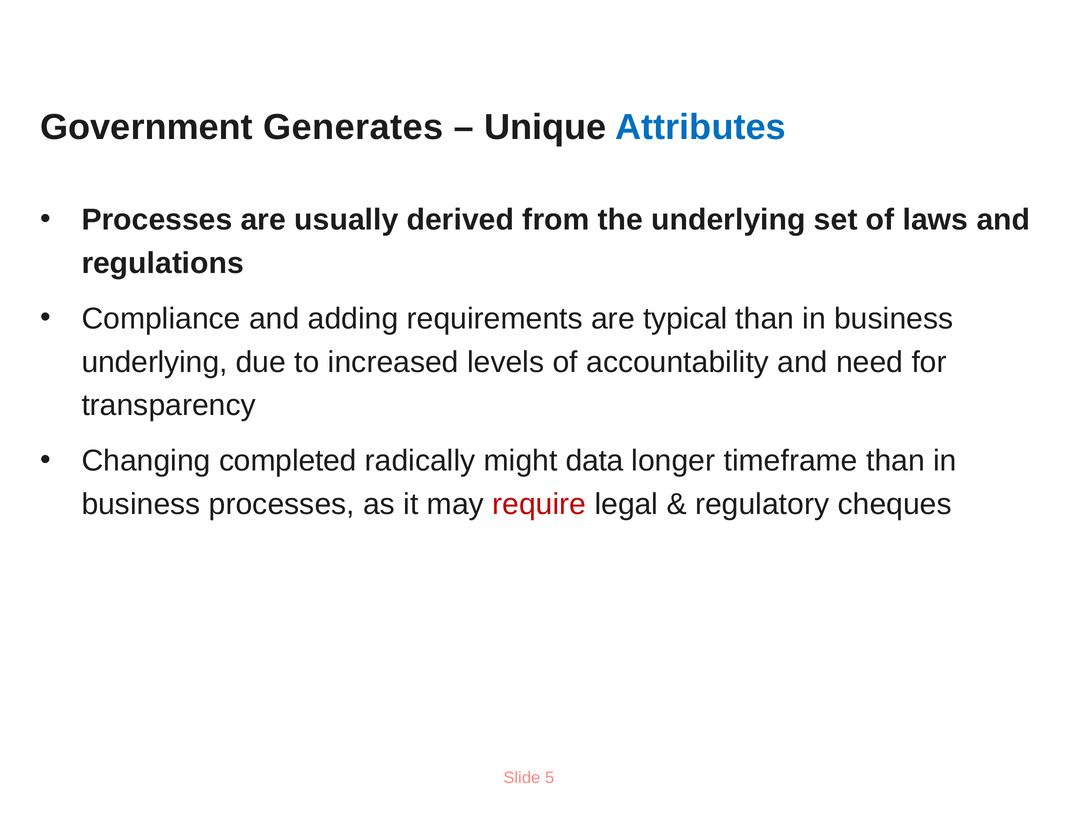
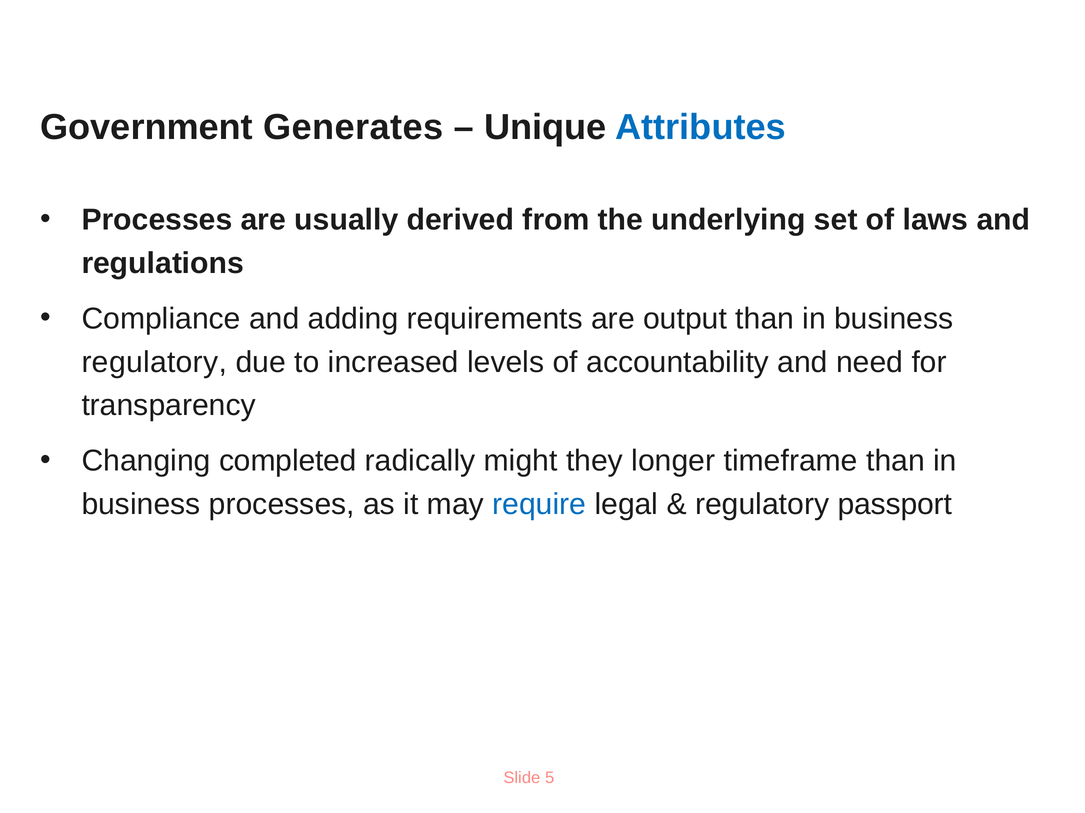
typical: typical -> output (685, 319)
underlying: underlying -> regulatory (154, 362)
data: data -> they (595, 461)
require colour: red -> blue (539, 505)
cheques: cheques -> passport (895, 505)
